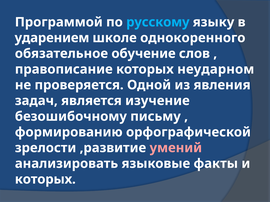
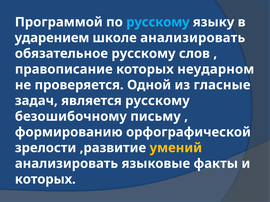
школе однокоренного: однокоренного -> анализировать (193, 38)
обязательное обучение: обучение -> русскому (143, 54)
явления: явления -> гласные (222, 85)
является изучение: изучение -> русскому (157, 101)
умений colour: pink -> yellow (176, 148)
